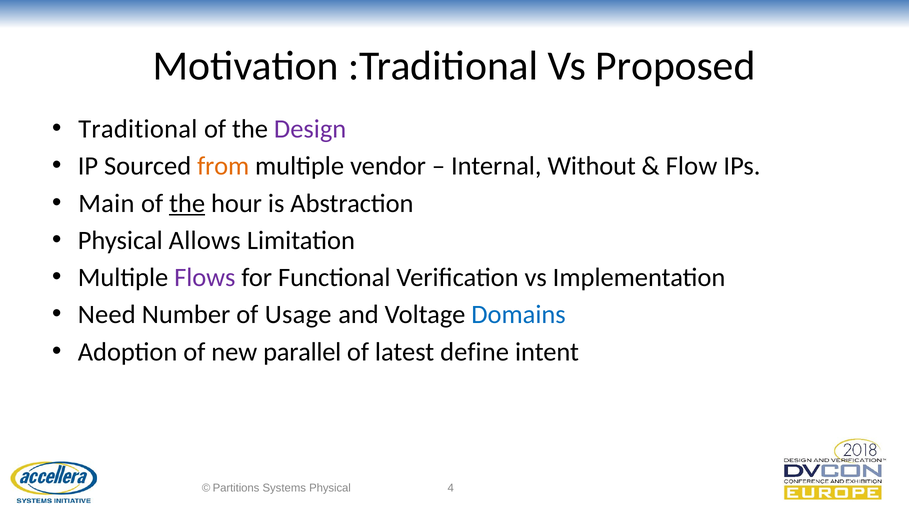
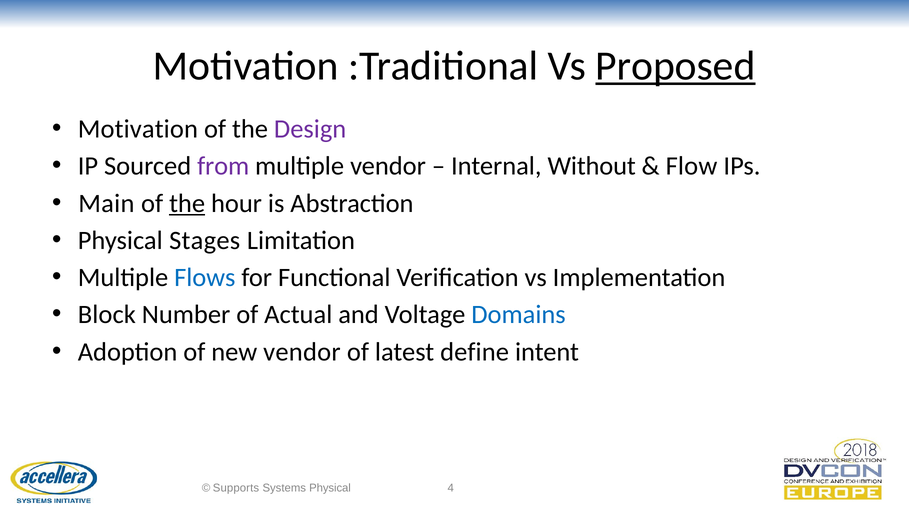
Proposed underline: none -> present (675, 66)
Traditional: Traditional -> Motivation (138, 129)
from colour: orange -> purple (223, 166)
Allows: Allows -> Stages (205, 241)
Flows colour: purple -> blue (205, 278)
Need: Need -> Block (107, 315)
Usage: Usage -> Actual (298, 315)
new parallel: parallel -> vendor (302, 352)
Partitions: Partitions -> Supports (236, 488)
